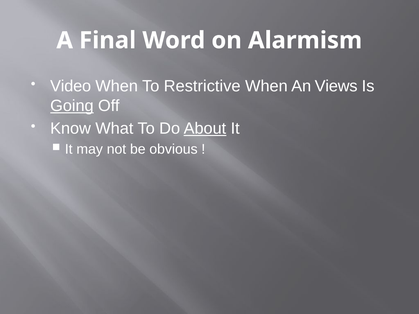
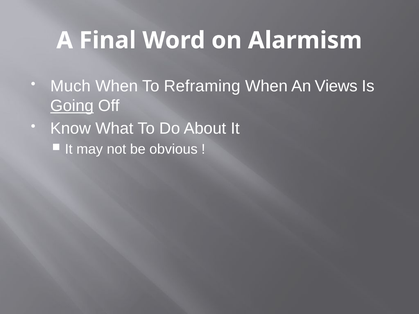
Video: Video -> Much (70, 86)
Restrictive: Restrictive -> Reframing (202, 86)
About underline: present -> none (205, 129)
